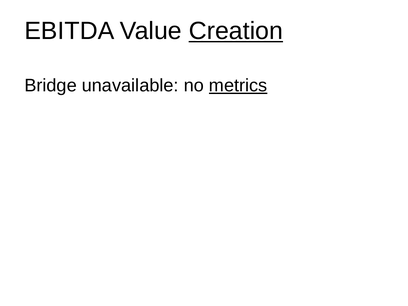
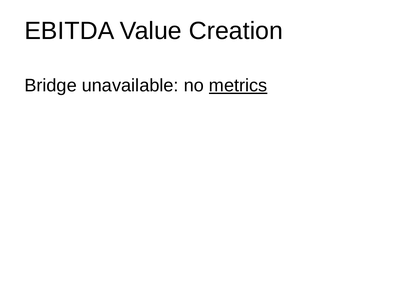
Creation underline: present -> none (236, 31)
